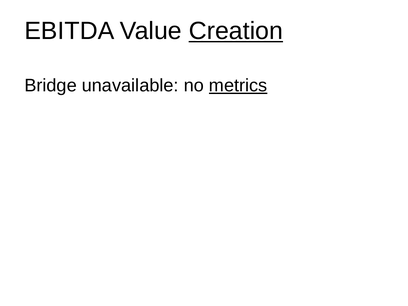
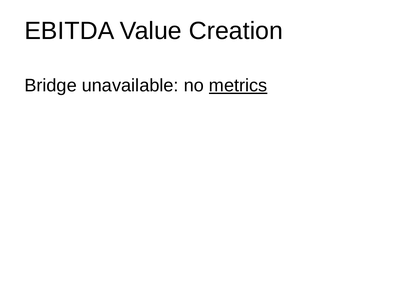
Creation underline: present -> none (236, 31)
